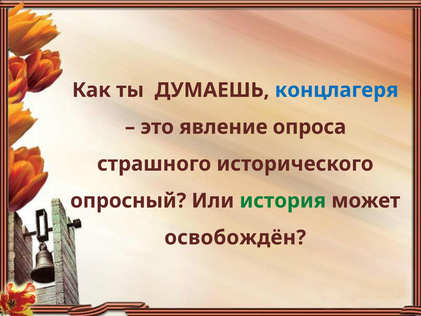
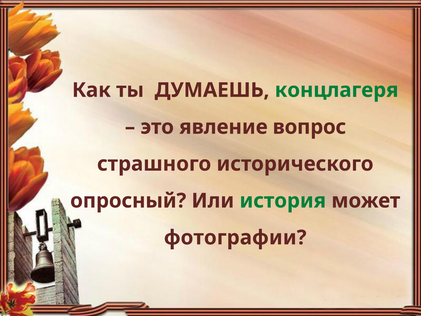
концлагеря colour: blue -> green (337, 90)
опроса: опроса -> вопрос (309, 127)
освобождён: освобождён -> фотографии (235, 237)
